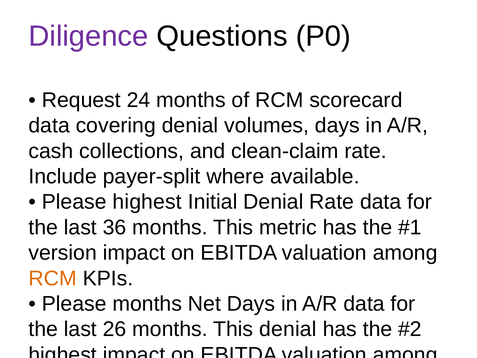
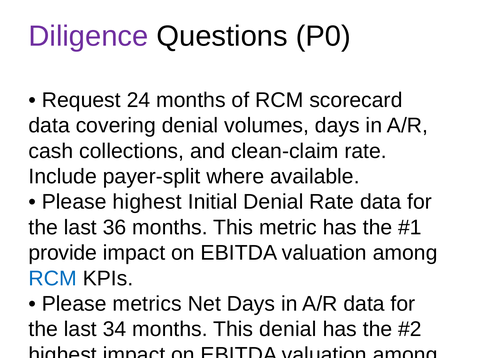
version: version -> provide (63, 253)
RCM colour: orange -> blue (53, 278)
Please months: months -> metrics (147, 304)
26: 26 -> 34 (115, 329)
